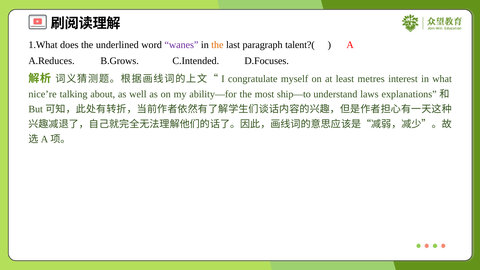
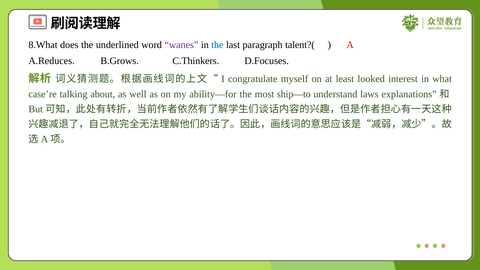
1.What: 1.What -> 8.What (43, 45)
the colour: orange -> blue (217, 45)
C.Intended: C.Intended -> C.Thinkers (196, 61)
metres: metres -> looked (371, 79)
nice’re: nice’re -> case’re (43, 94)
